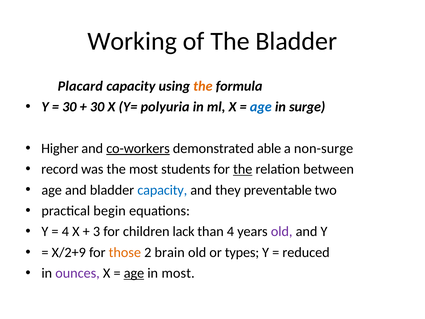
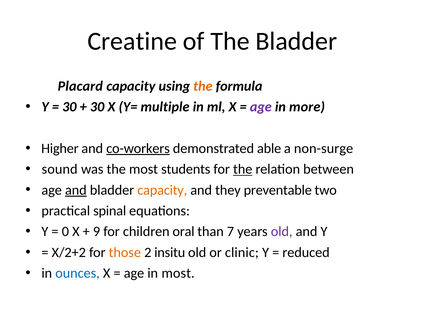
Working: Working -> Creatine (132, 41)
polyuria: polyuria -> multiple (165, 107)
age colour: blue -> purple (261, 107)
surge: surge -> more (307, 107)
record: record -> sound (60, 169)
and underline: none -> present (76, 190)
capacity colour: blue -> orange (162, 190)
begin: begin -> spinal (110, 211)
4: 4 -> 0 (65, 231)
3: 3 -> 9 (97, 231)
lack: lack -> oral (184, 231)
than 4: 4 -> 7 (230, 231)
X/2+9: X/2+9 -> X/2+2 (69, 252)
brain: brain -> insitu (170, 252)
types: types -> clinic (242, 252)
ounces colour: purple -> blue (78, 273)
age underline: present -> none (134, 273)
